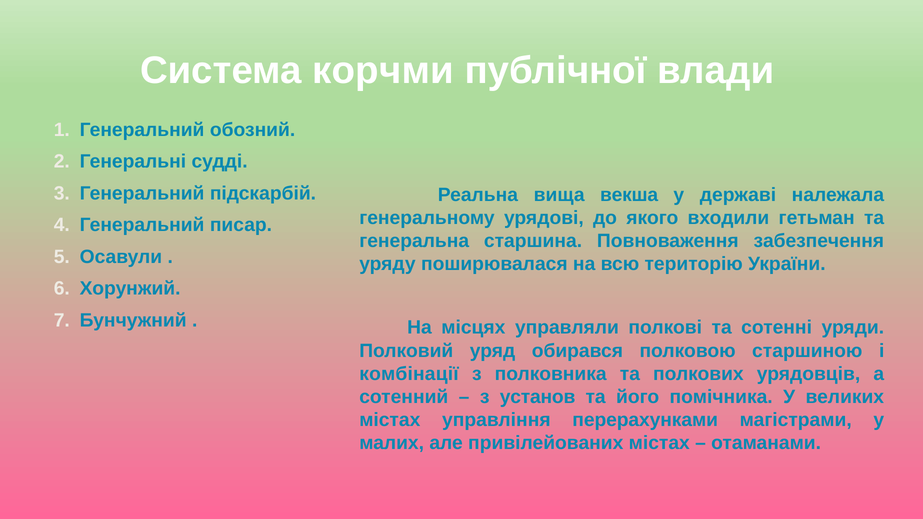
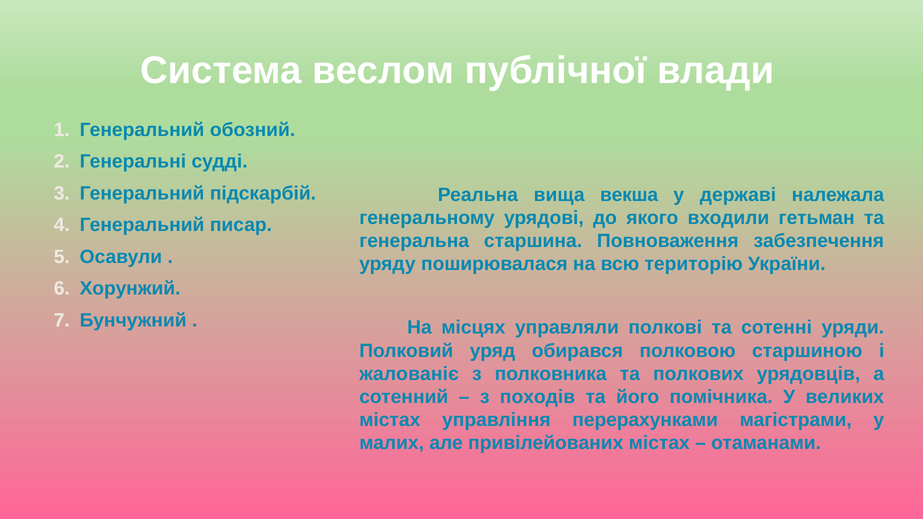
корчми: корчми -> веслом (383, 71)
комбінації: комбінації -> жалованіє (409, 374)
установ: установ -> походів (537, 397)
